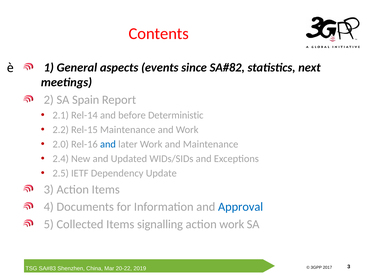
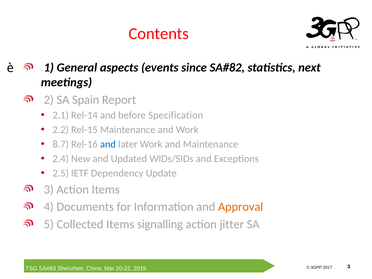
Deterministic: Deterministic -> Specification (176, 115)
2.0: 2.0 -> 8.7 (61, 144)
Approval colour: blue -> orange (241, 207)
action work: work -> jitter (232, 224)
